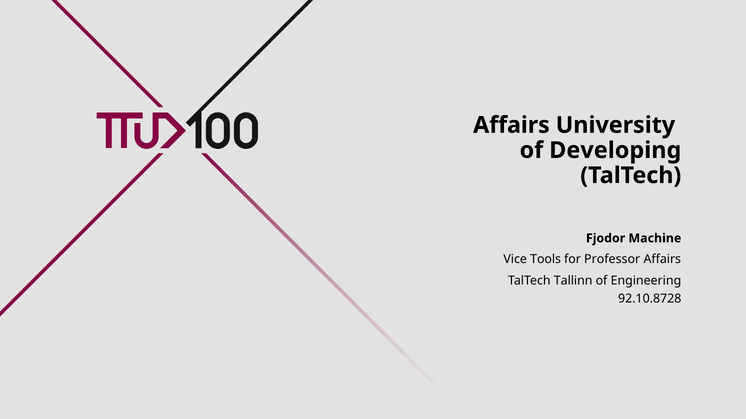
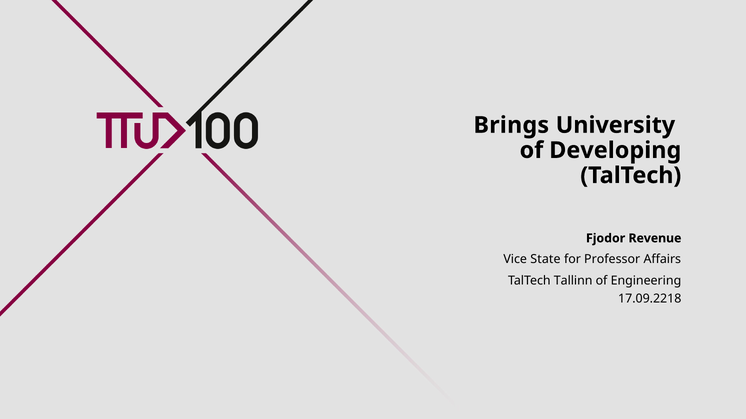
Affairs: Affairs -> Brings (511, 125)
Machine: Machine -> Revenue (655, 239)
Tools: Tools -> State (545, 260)
92.10.8728: 92.10.8728 -> 17.09.2218 (650, 299)
